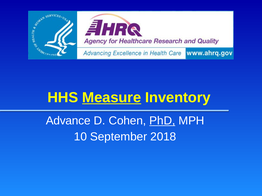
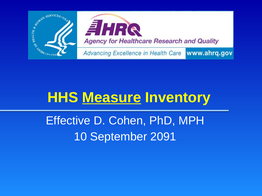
Advance: Advance -> Effective (68, 121)
PhD underline: present -> none (162, 121)
2018: 2018 -> 2091 (163, 137)
